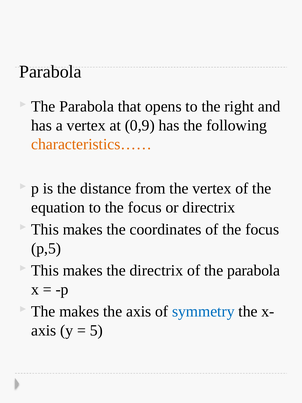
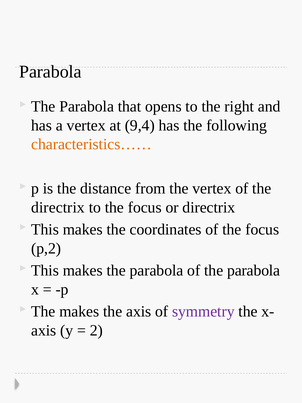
0,9: 0,9 -> 9,4 (140, 125)
equation: equation -> directrix (58, 207)
p,5: p,5 -> p,2 (46, 248)
makes the directrix: directrix -> parabola (156, 270)
symmetry colour: blue -> purple (203, 311)
5: 5 -> 2 (96, 330)
